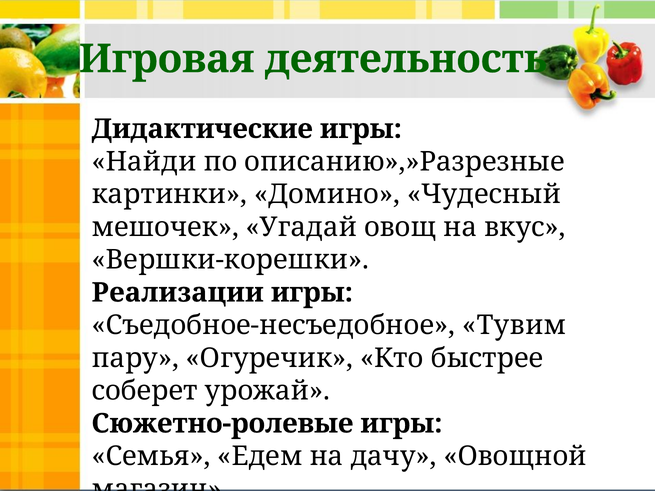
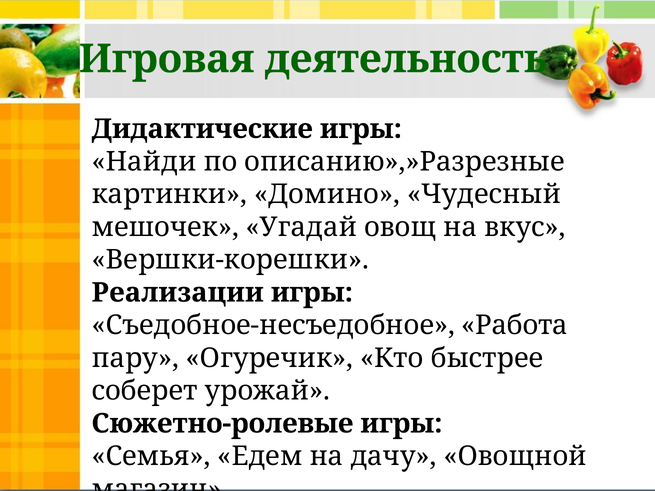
Тувим: Тувим -> Работа (515, 326)
